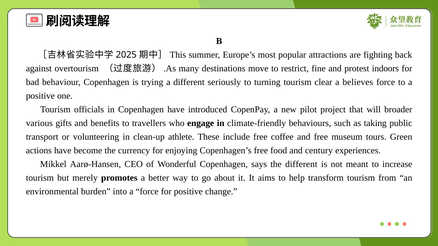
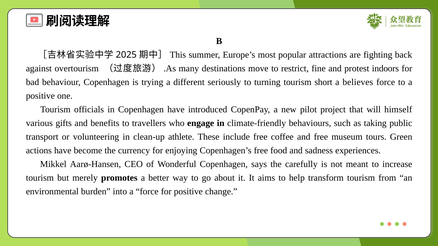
clear: clear -> short (323, 82)
broader: broader -> himself (398, 110)
century: century -> sadness (319, 151)
the different: different -> carefully (301, 164)
